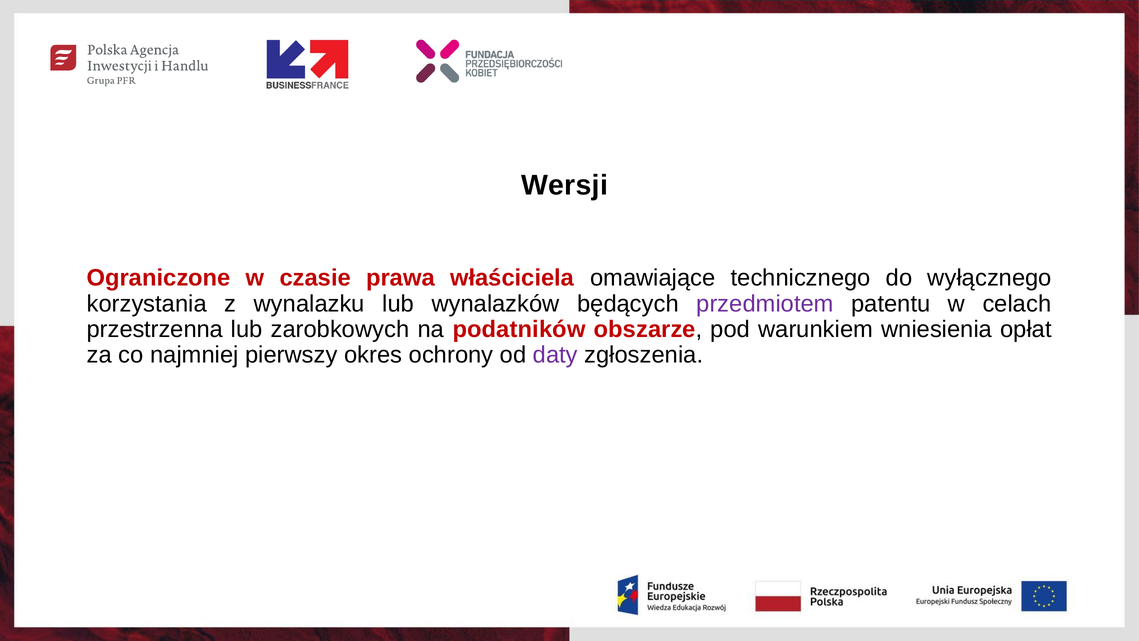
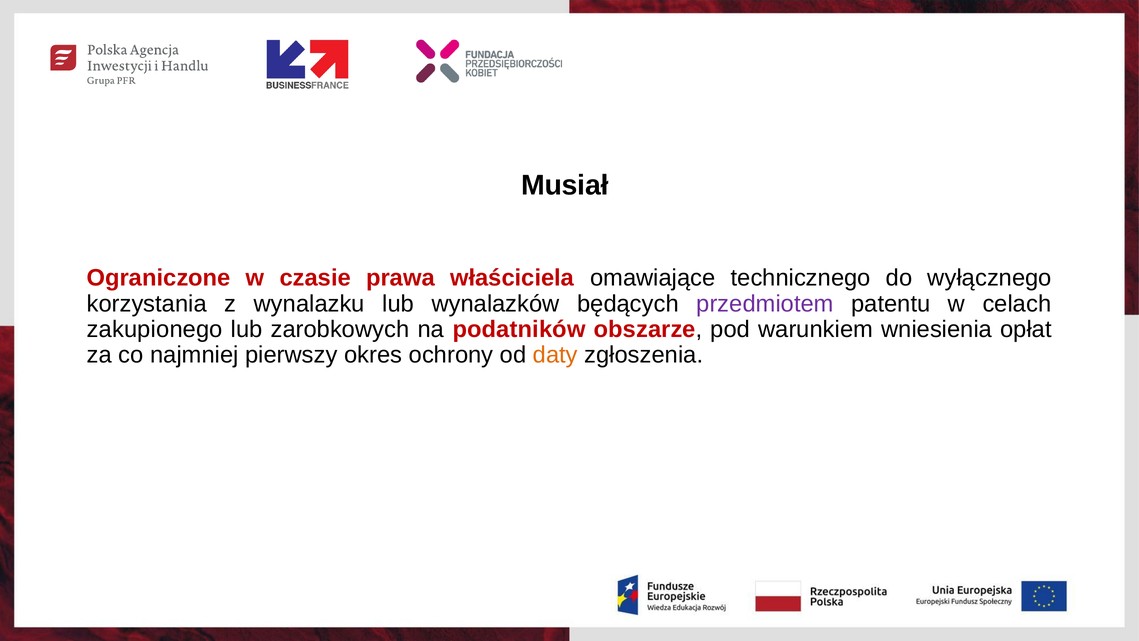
Wersji: Wersji -> Musiał (565, 185)
przestrzenna: przestrzenna -> zakupionego (155, 329)
daty colour: purple -> orange (555, 355)
